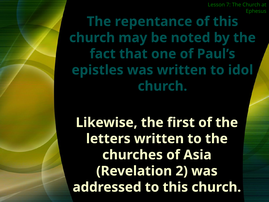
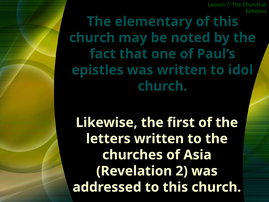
repentance: repentance -> elementary (154, 22)
